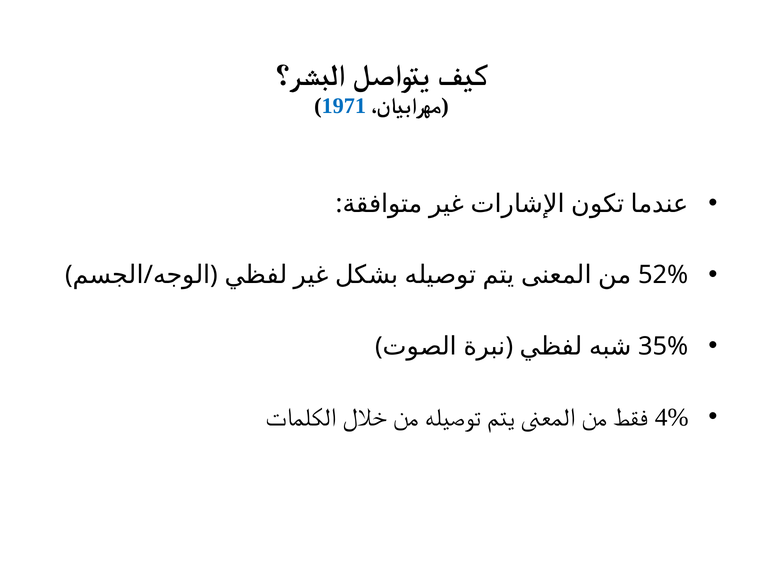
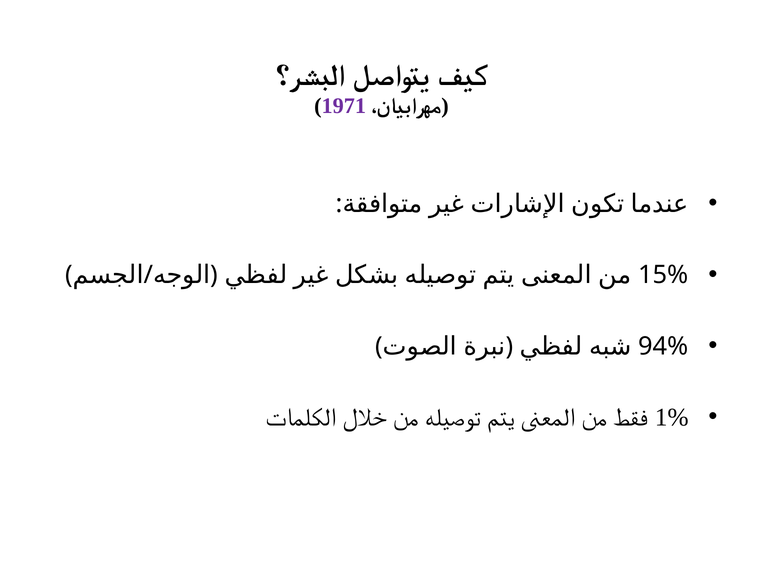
1971 colour: blue -> purple (344, 106)
52%: 52% -> 15% (663, 275)
35%: 35% -> 94% (663, 346)
4%: 4% -> 1% (672, 418)
